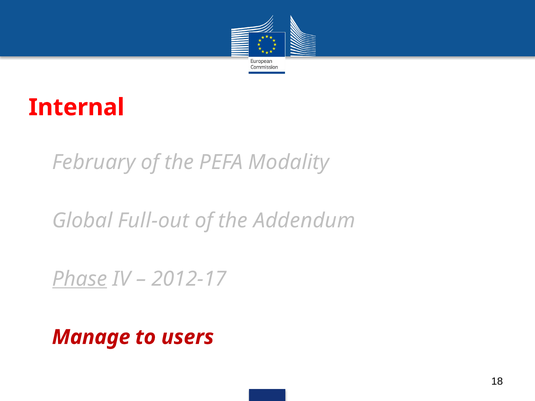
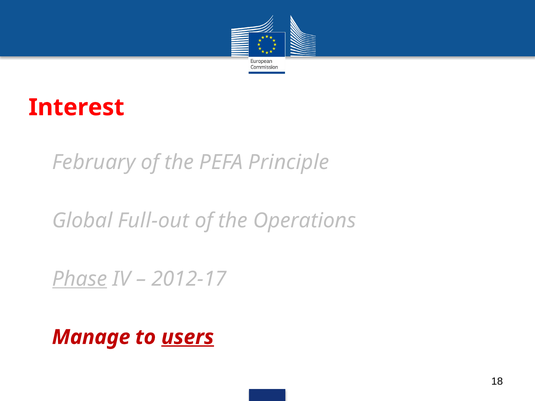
Internal: Internal -> Interest (76, 107)
Modality: Modality -> Principle (289, 162)
Addendum: Addendum -> Operations (305, 221)
users underline: none -> present (188, 337)
